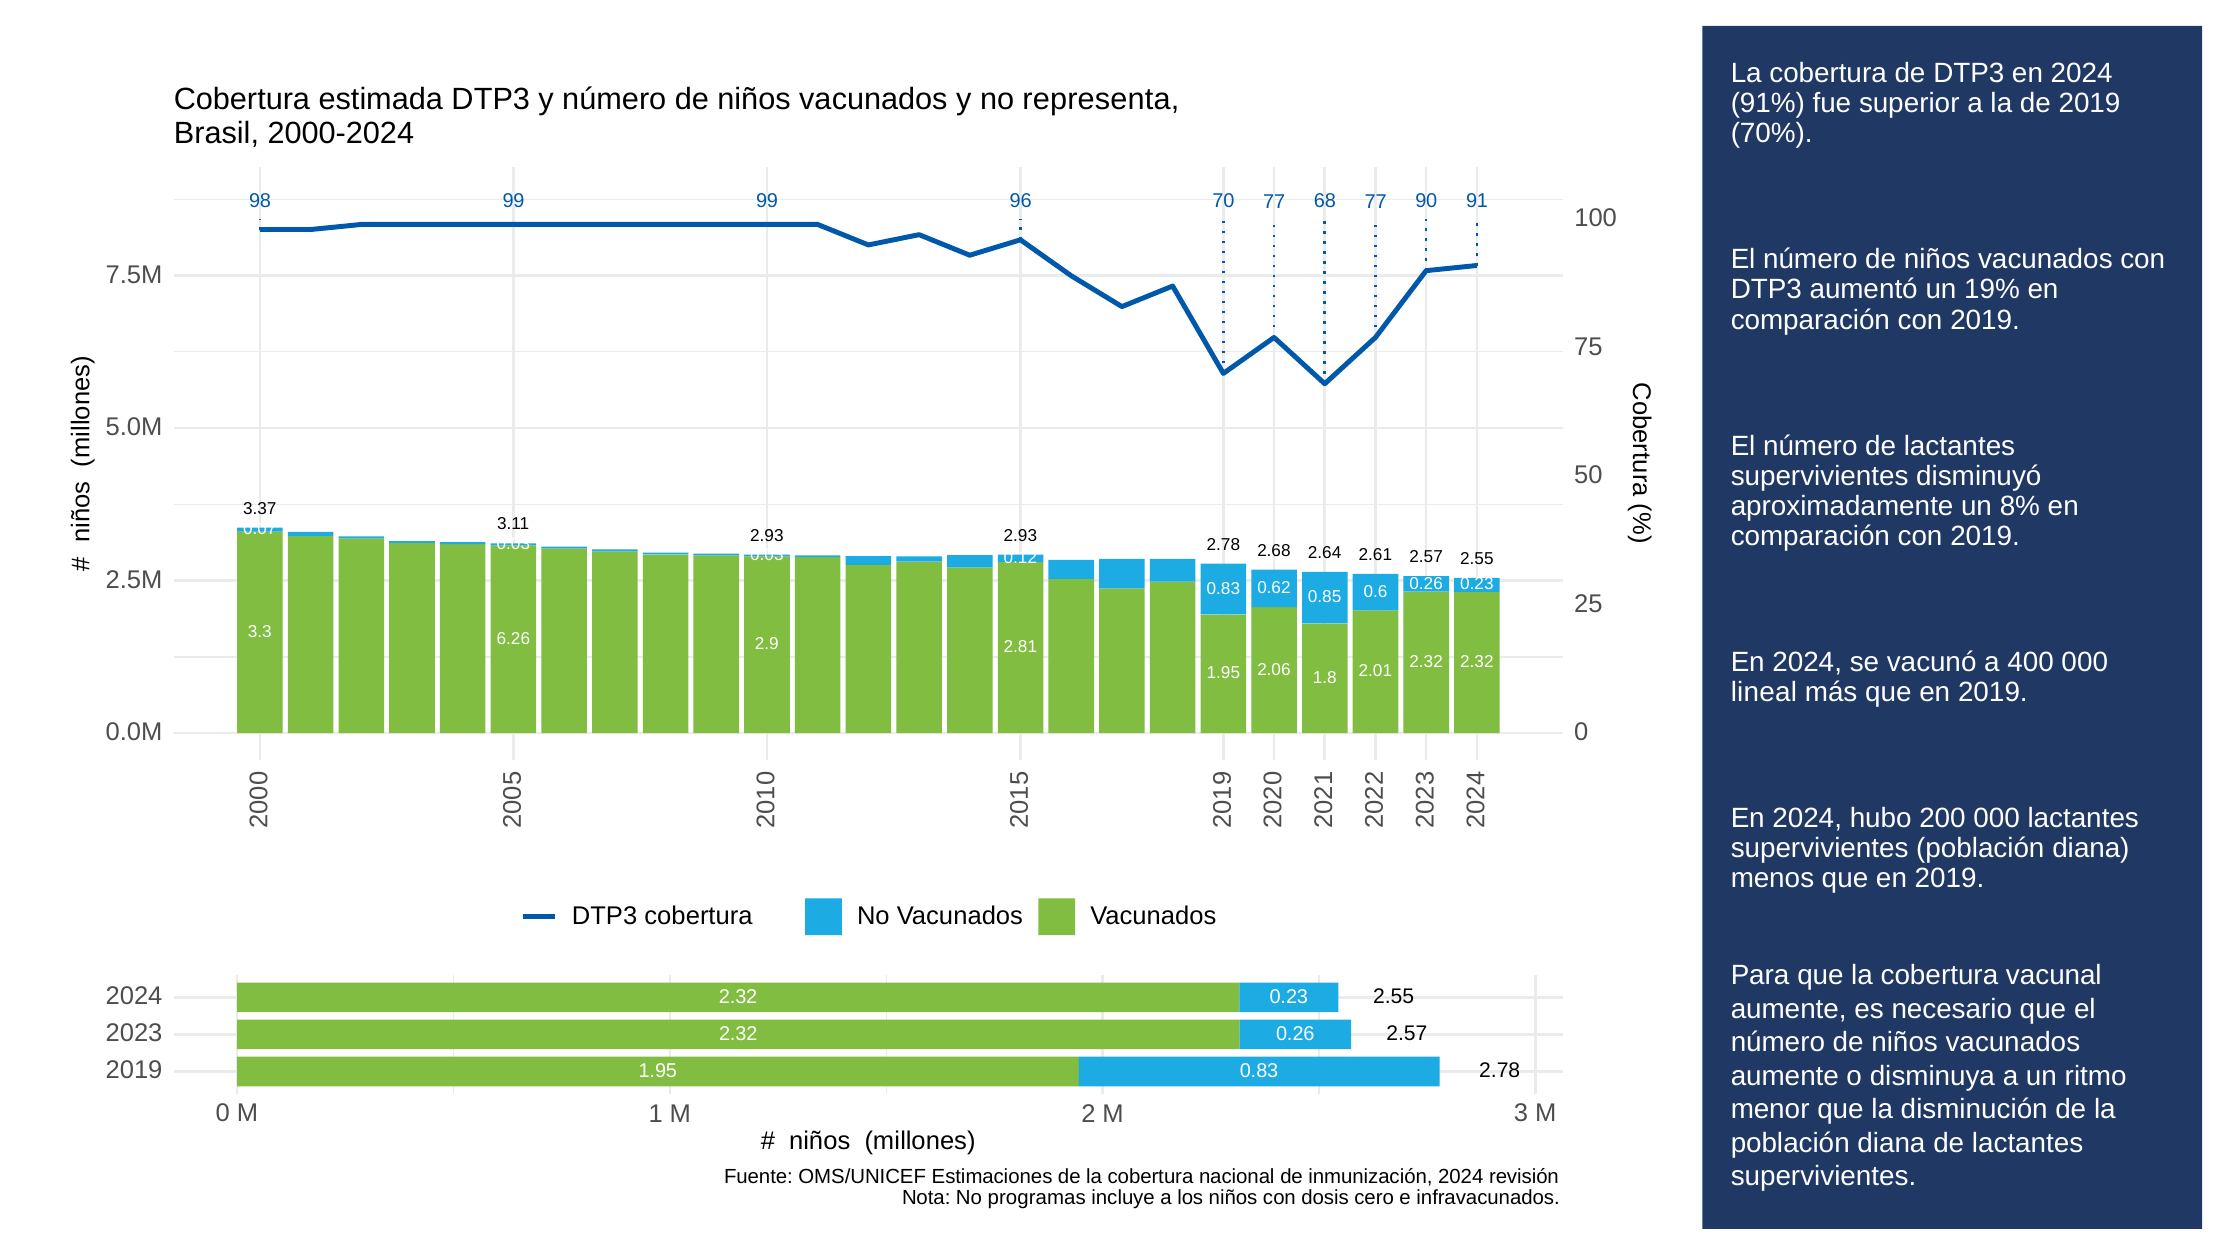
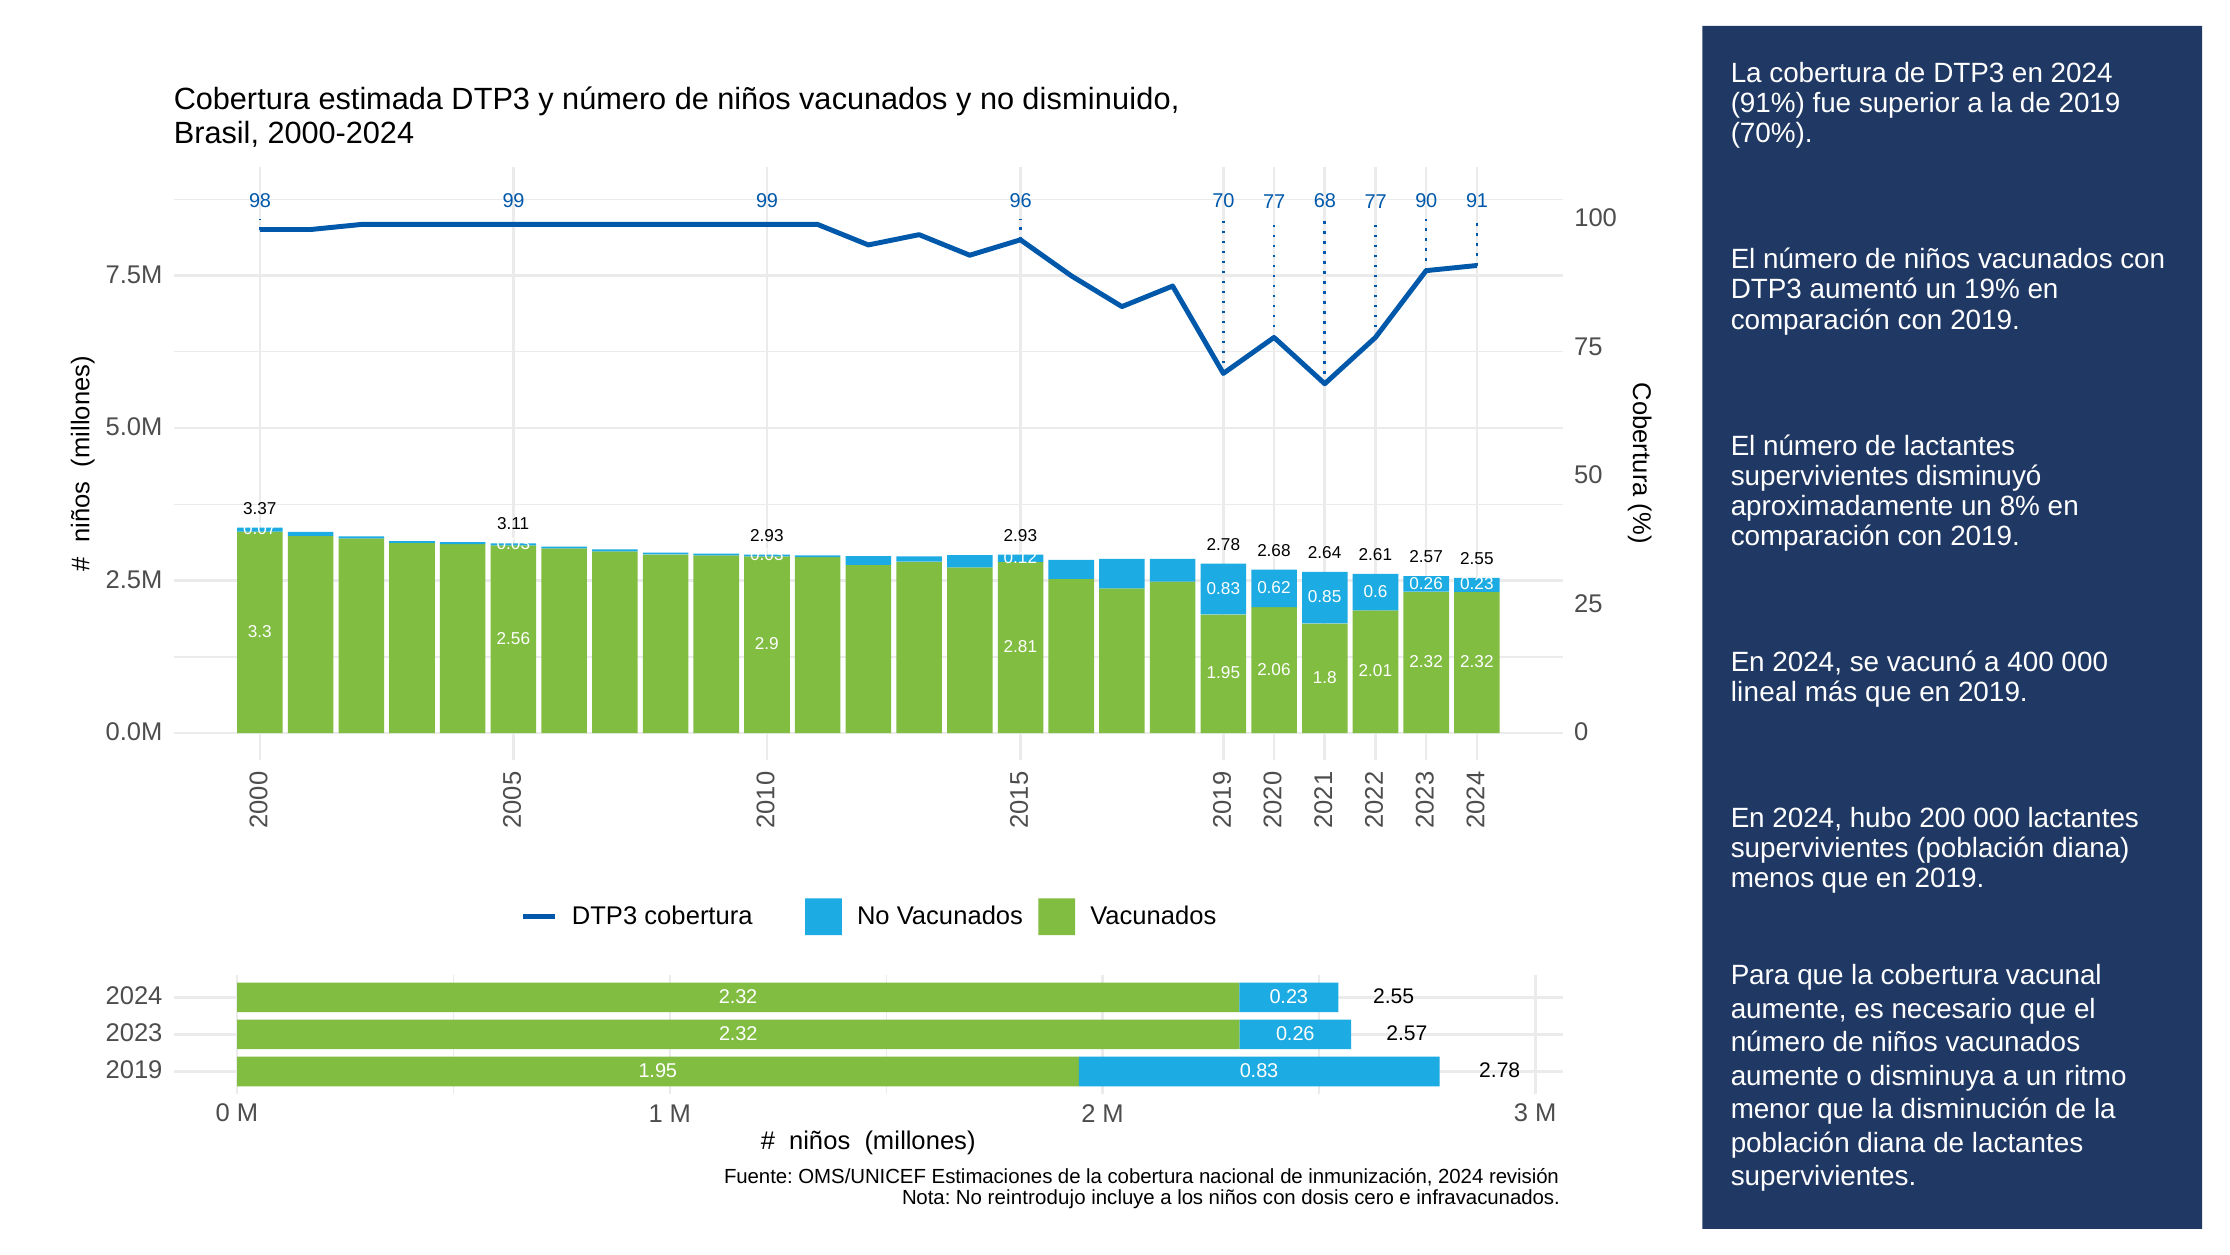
representa: representa -> disminuido (1101, 99)
6.26: 6.26 -> 2.56 (513, 638)
programas: programas -> reintrodujo (1037, 1198)
